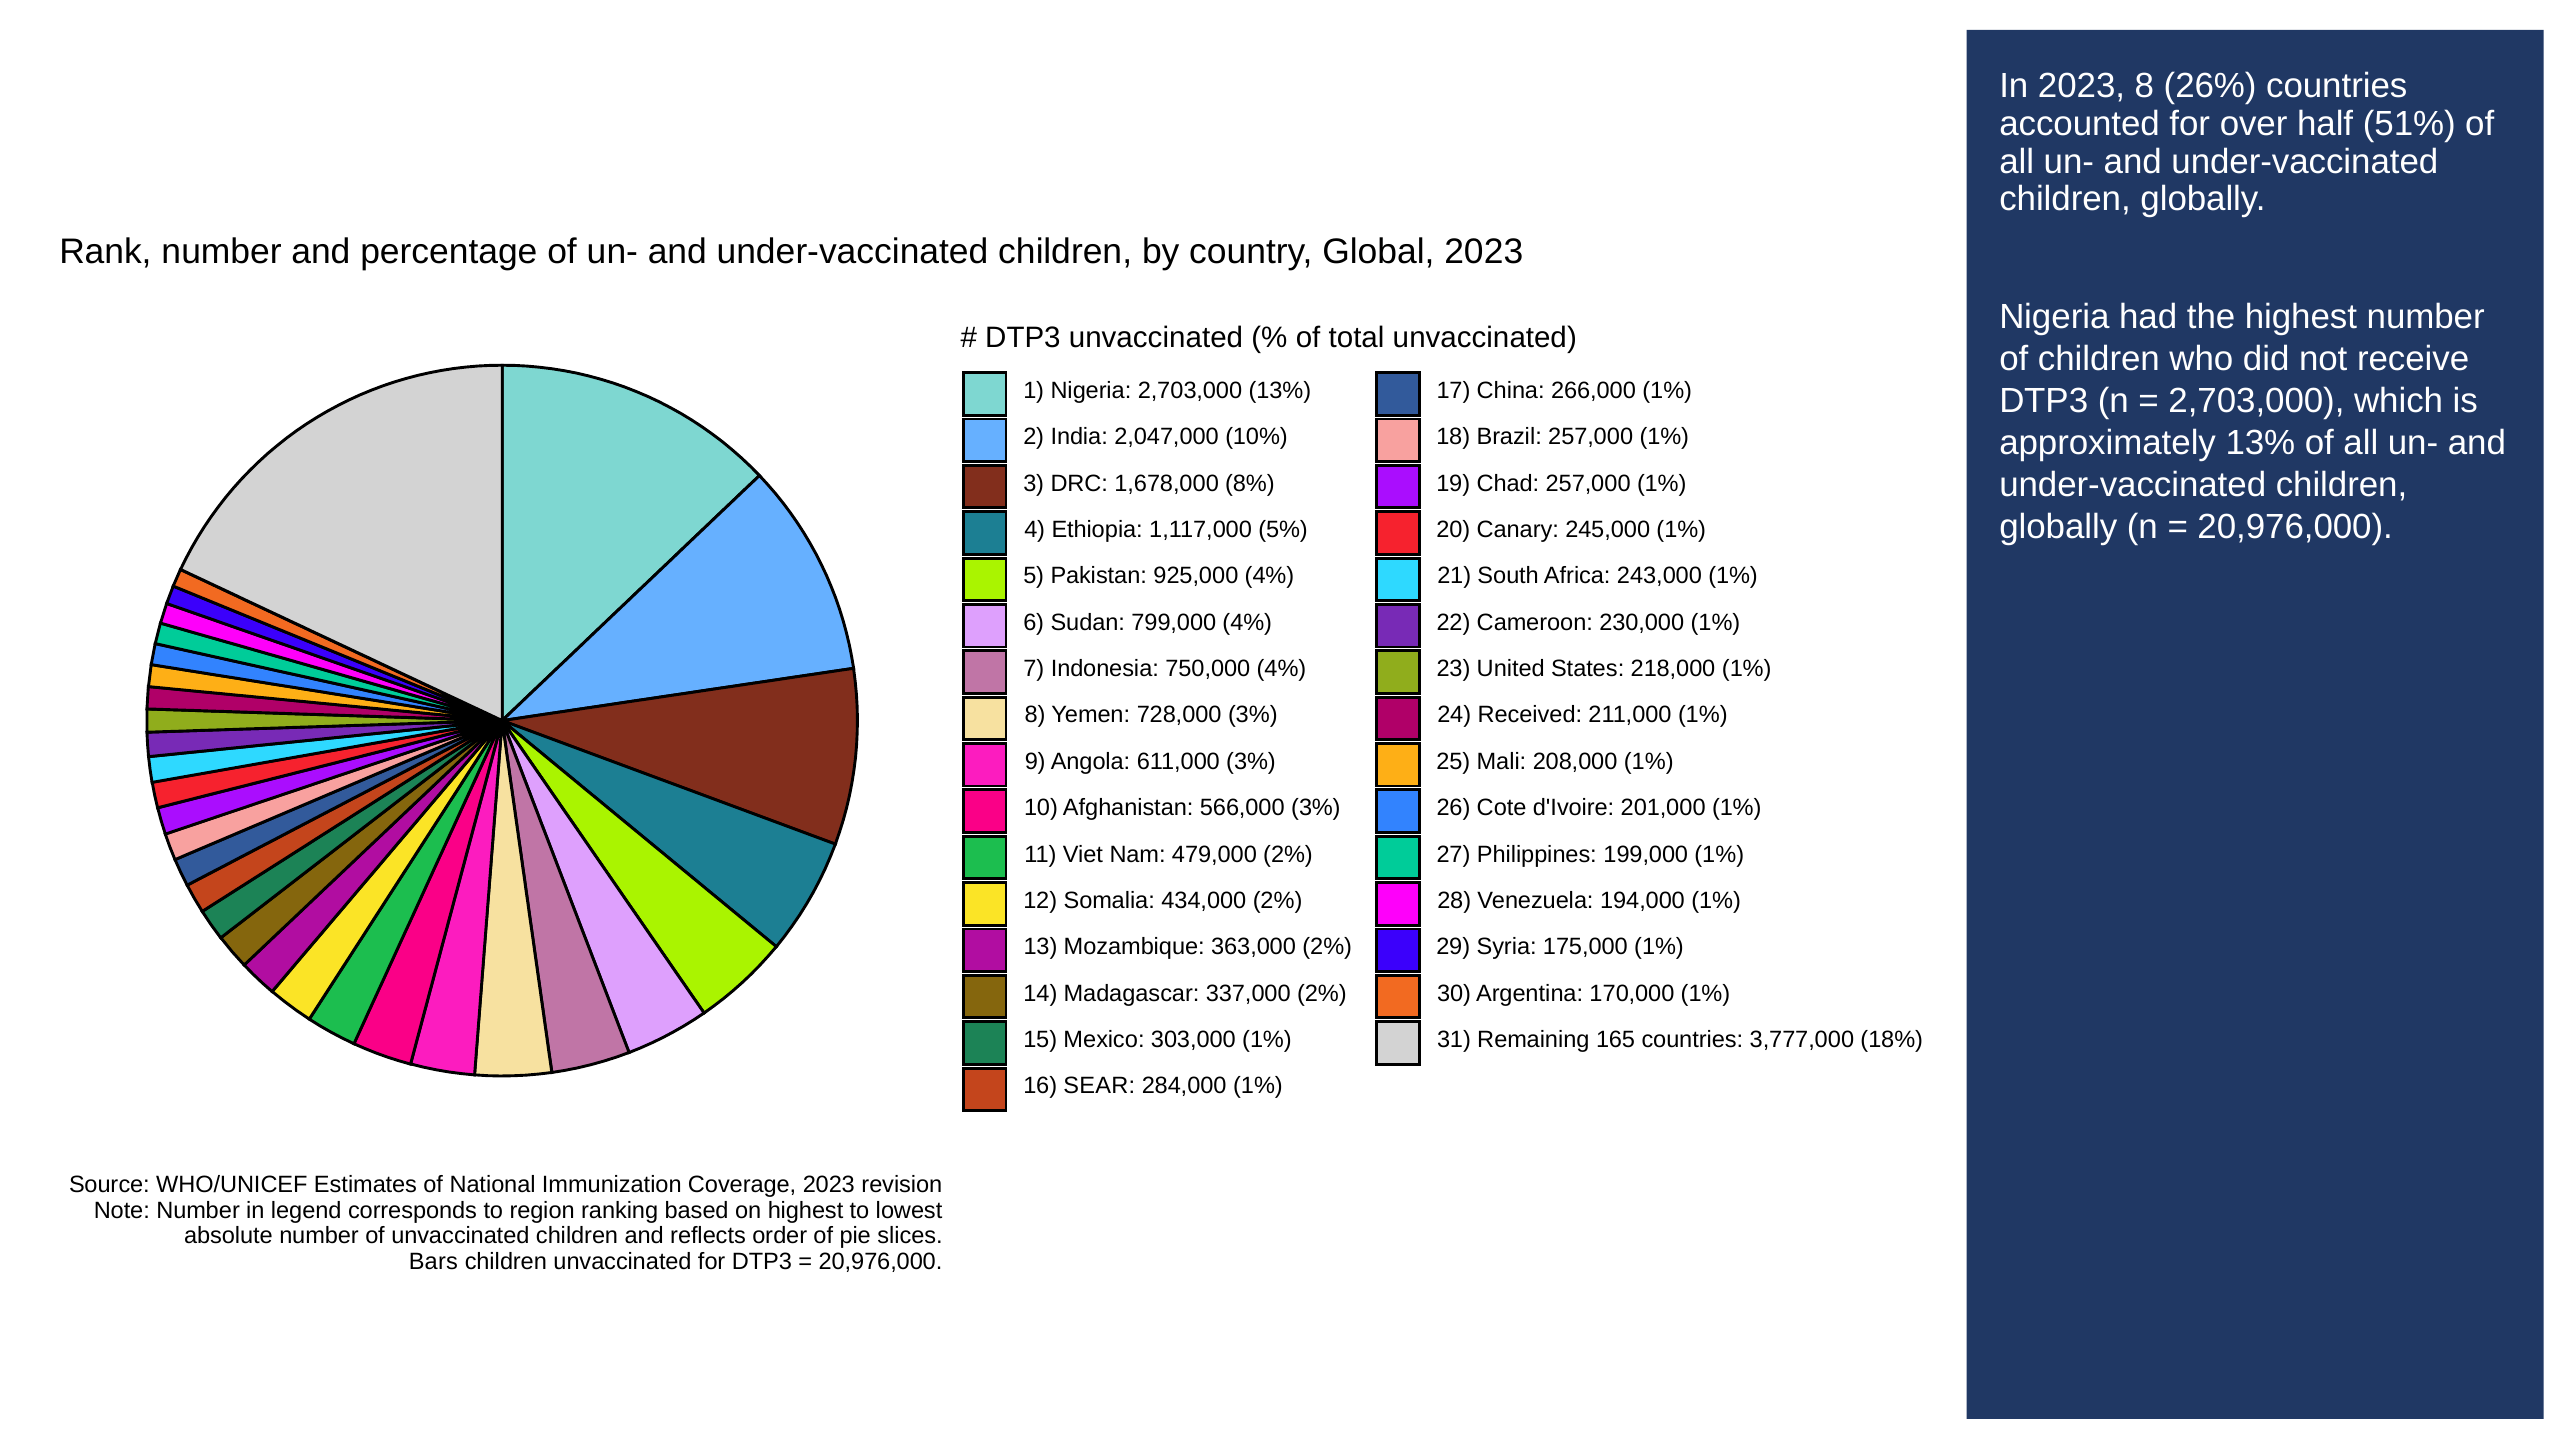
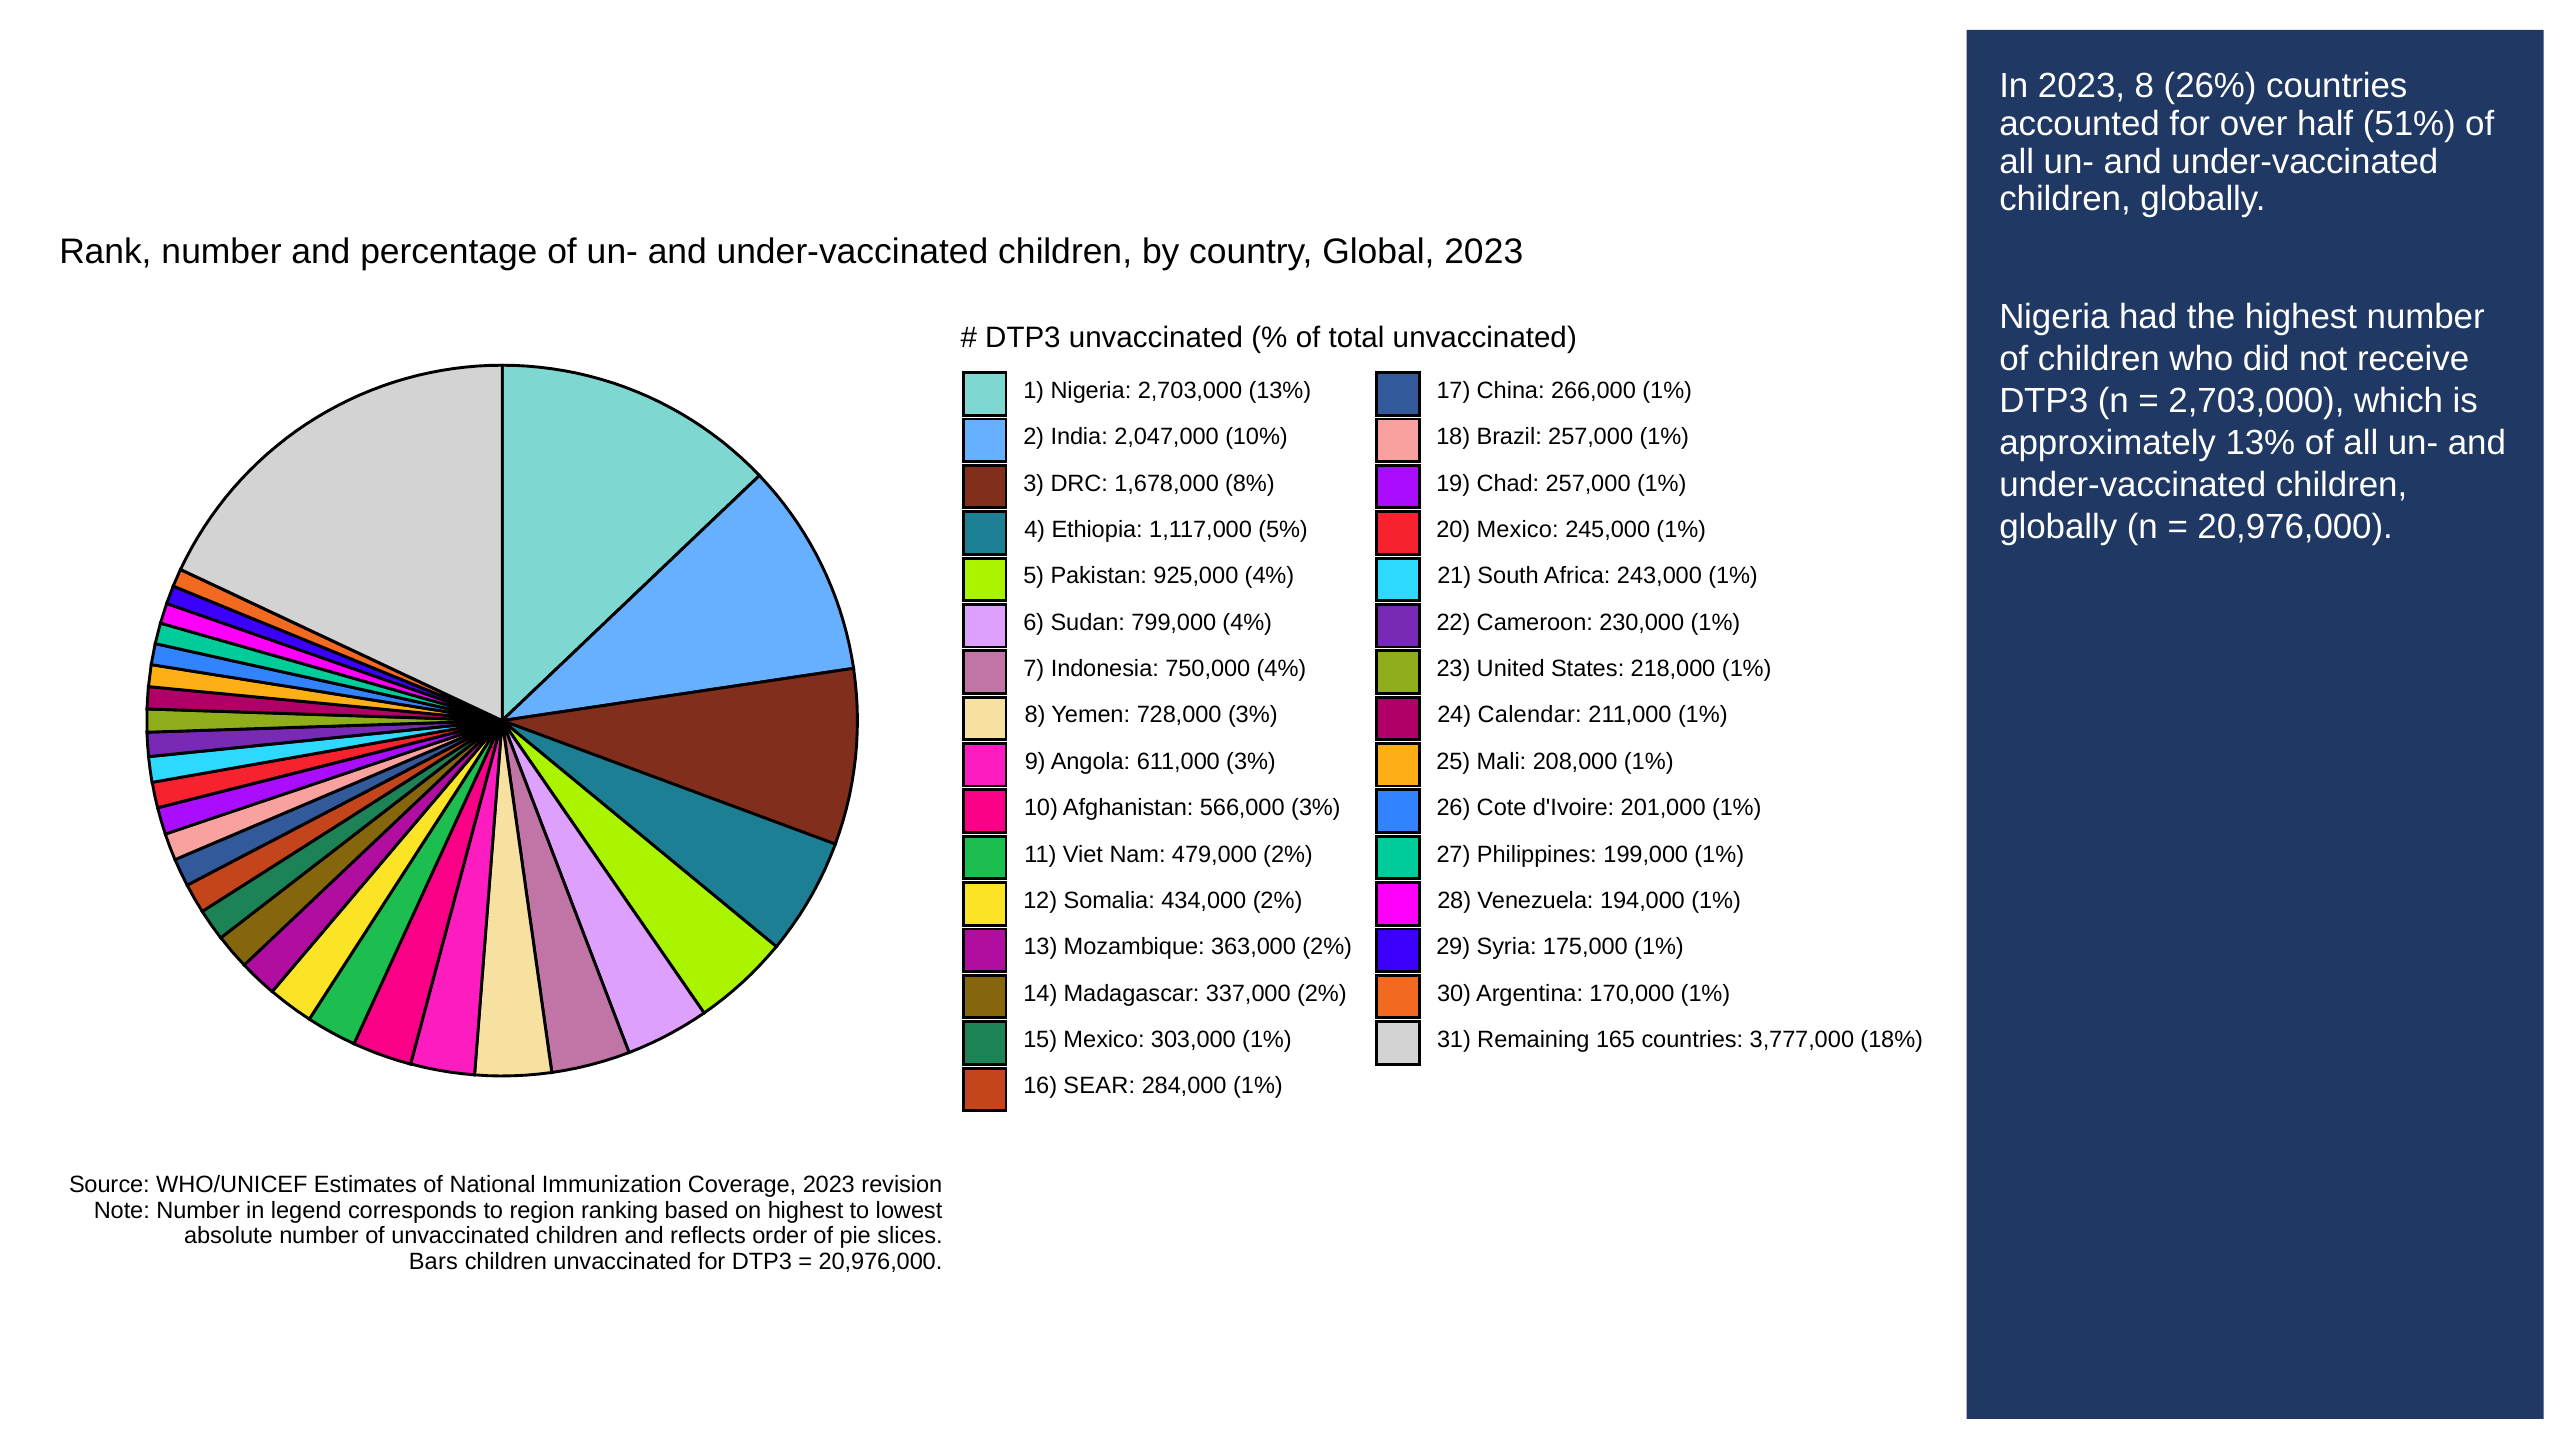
20 Canary: Canary -> Mexico (1518, 530)
Received: Received -> Calendar (1530, 715)
